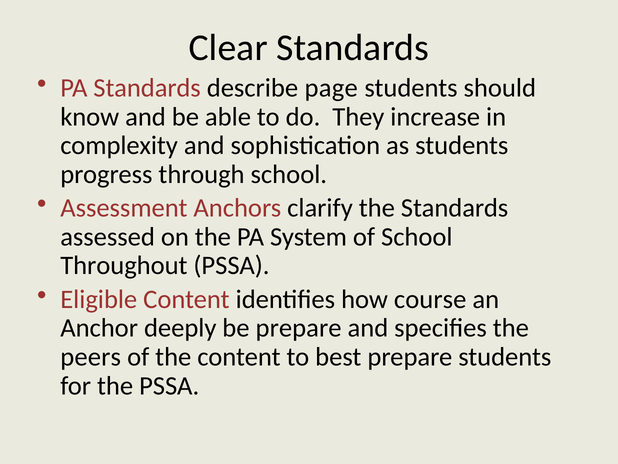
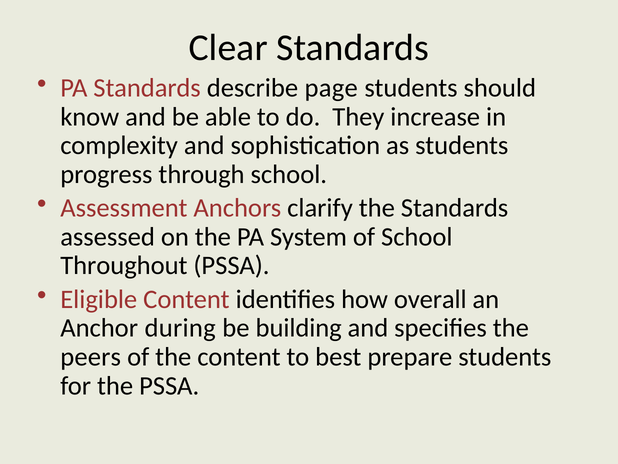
course: course -> overall (430, 299)
deeply: deeply -> during (180, 328)
be prepare: prepare -> building (299, 328)
